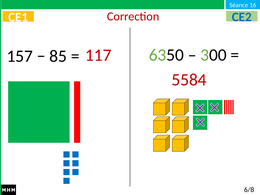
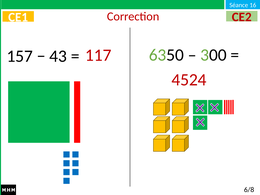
CE2 colour: blue -> red (242, 17)
85: 85 -> 43 (58, 56)
5584: 5584 -> 4524 (189, 80)
